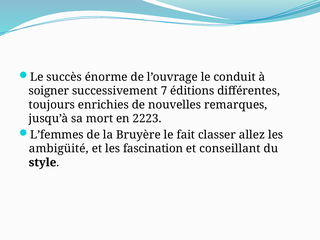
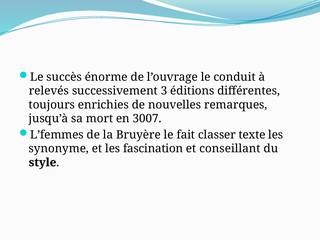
soigner: soigner -> relevés (49, 91)
7: 7 -> 3 (164, 91)
2223: 2223 -> 3007 (147, 119)
allez: allez -> texte (252, 135)
ambigüité: ambigüité -> synonyme (59, 149)
